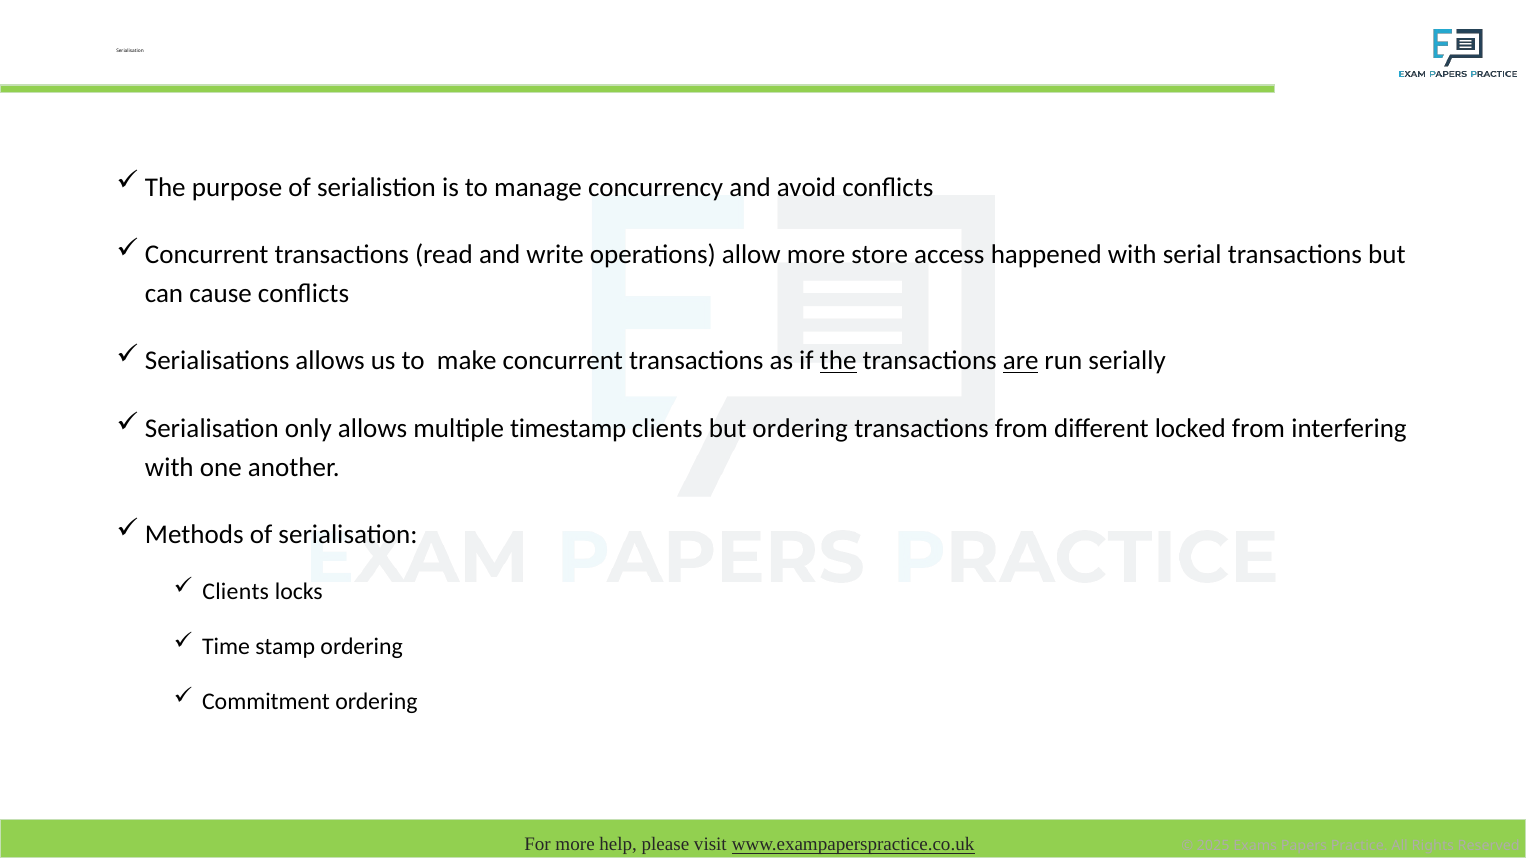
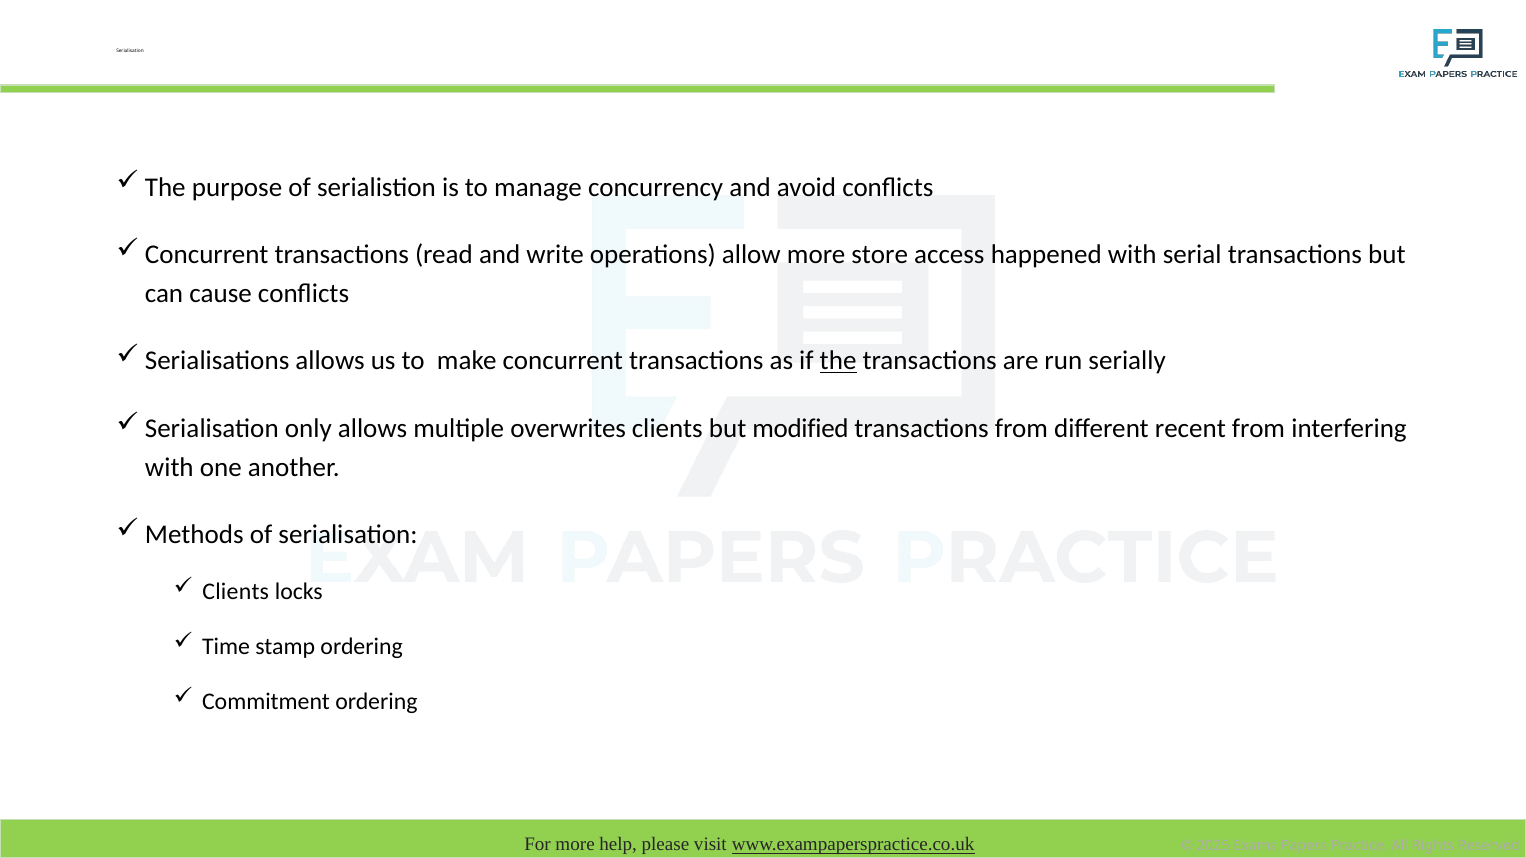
are underline: present -> none (1021, 361)
timestamp: timestamp -> overwrites (568, 429)
but ordering: ordering -> modified (800, 429)
locked: locked -> recent (1190, 429)
